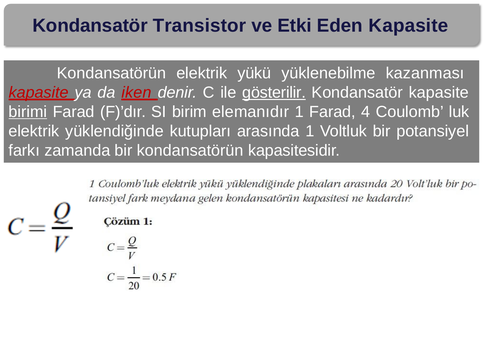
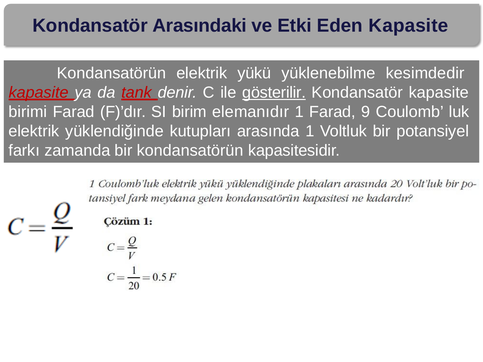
Transistor: Transistor -> Arasındaki (200, 25)
kazanması: kazanması -> kesimdedir (425, 73)
iken: iken -> tank (136, 93)
birimi underline: present -> none (28, 112)
4: 4 -> 9 (366, 112)
